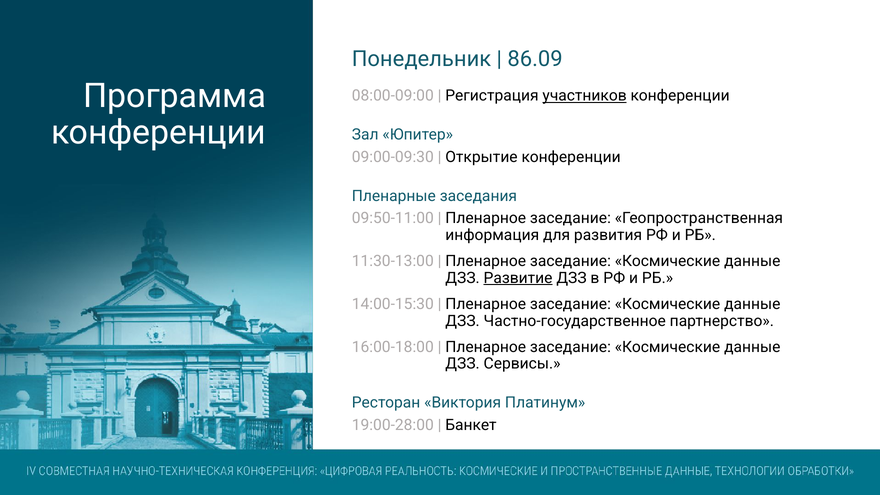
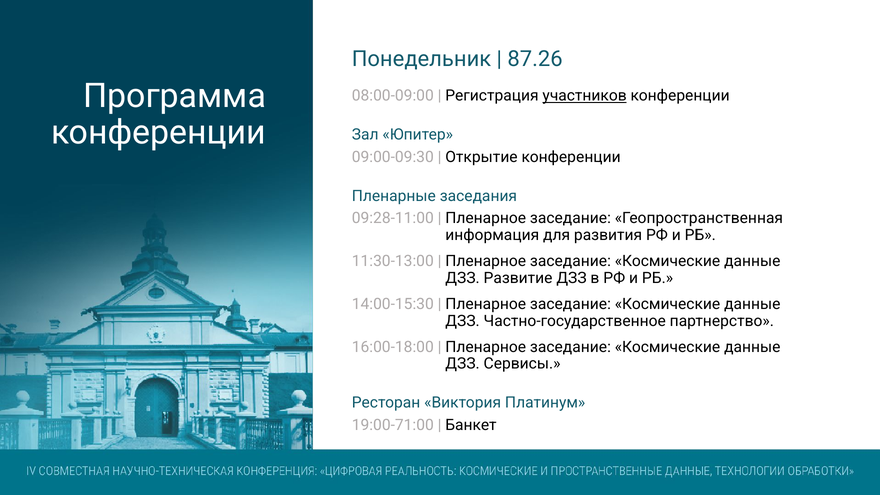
86.09: 86.09 -> 87.26 (535, 59)
09:50-11:00: 09:50-11:00 -> 09:28-11:00 (393, 218)
Развитие underline: present -> none (518, 278)
19:00-28:00: 19:00-28:00 -> 19:00-71:00 (393, 425)
